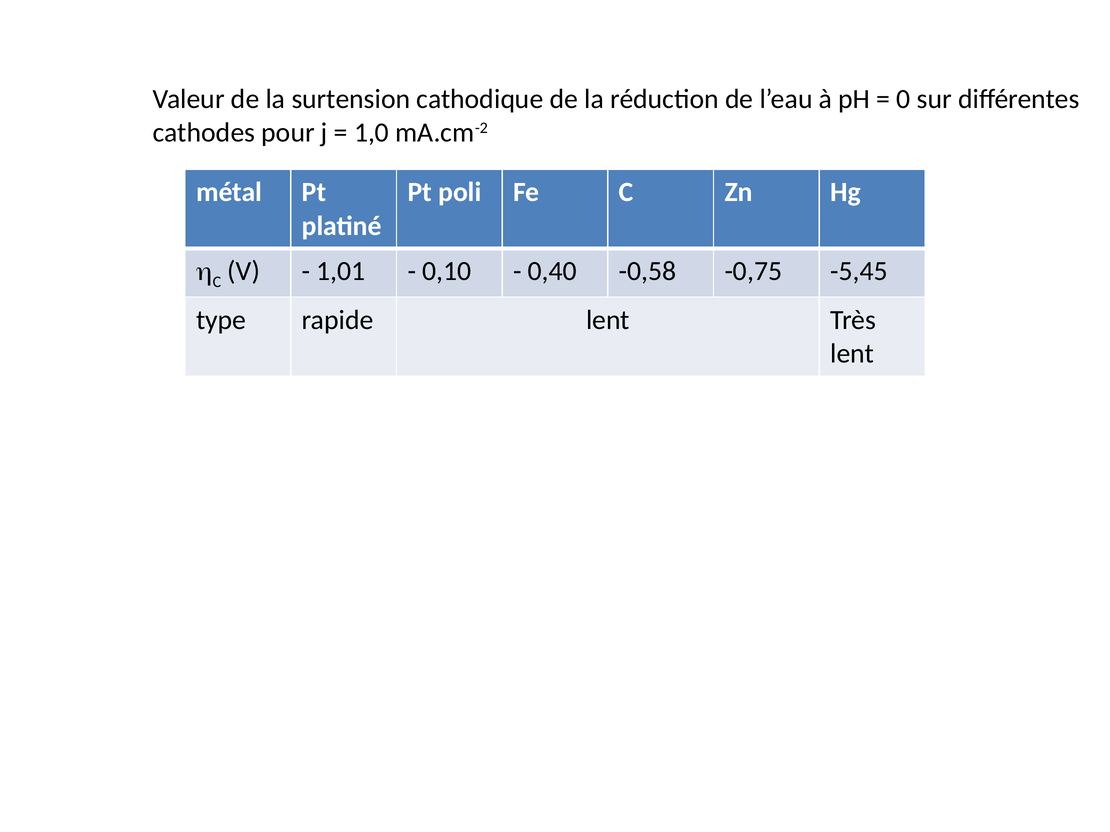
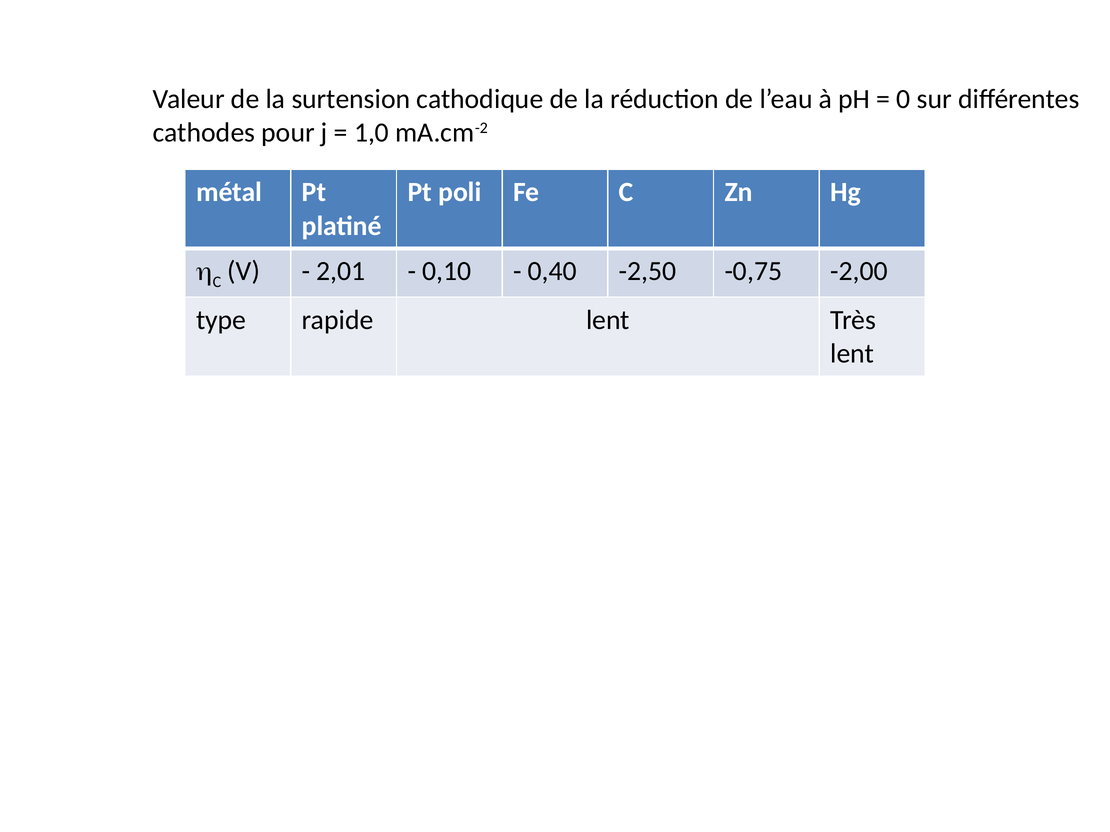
1,01: 1,01 -> 2,01 (341, 271)
-0,58: -0,58 -> -2,50 (648, 271)
-5,45: -5,45 -> -2,00 (859, 271)
